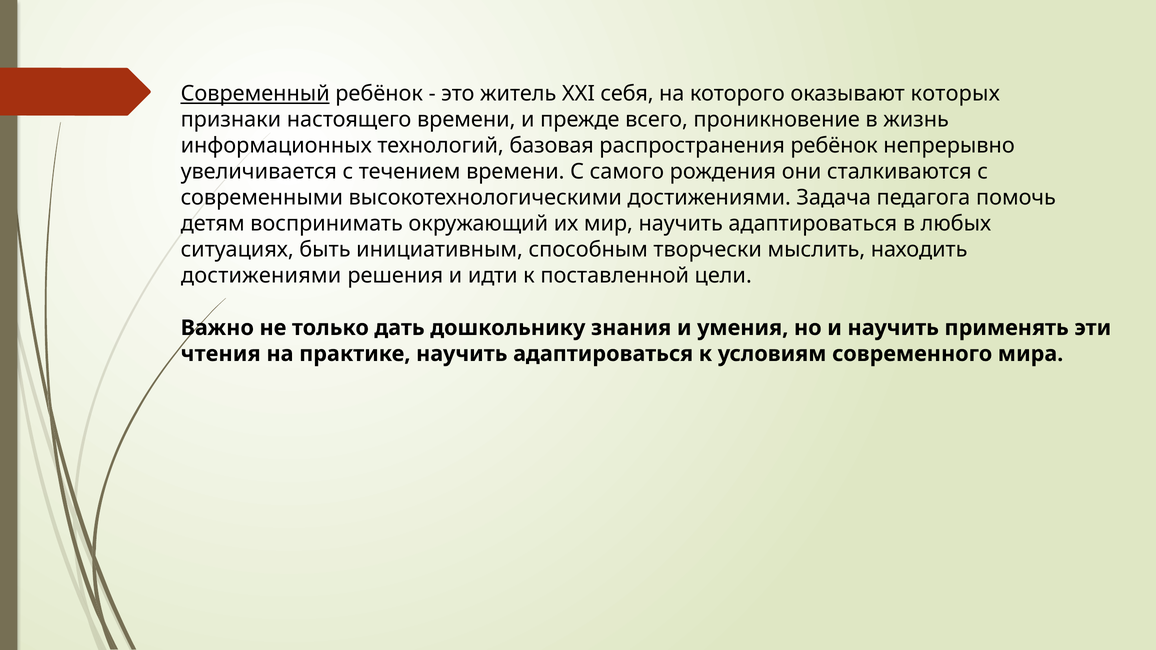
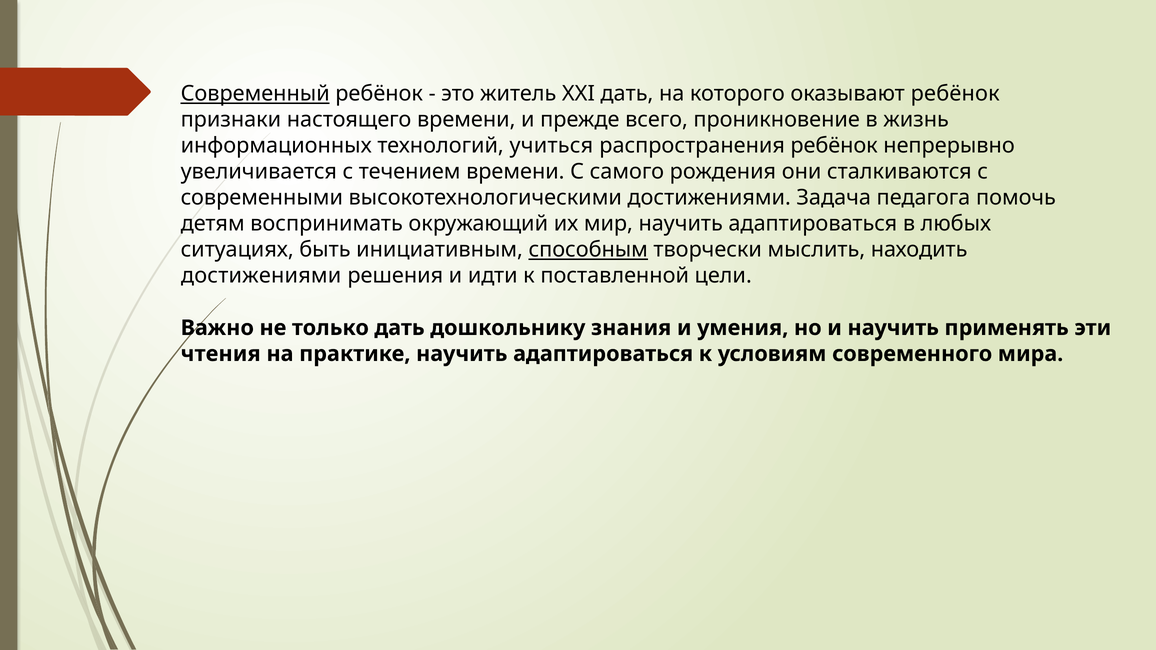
ХХI себя: себя -> дать (627, 94)
оказывают которых: которых -> ребёнок (955, 94)
базовая: базовая -> учиться (551, 146)
способным underline: none -> present (588, 250)
